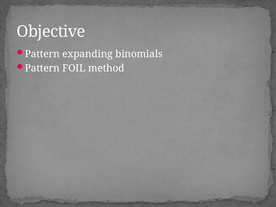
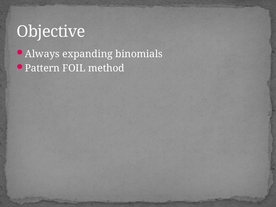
Pattern: Pattern -> Always (42, 54)
